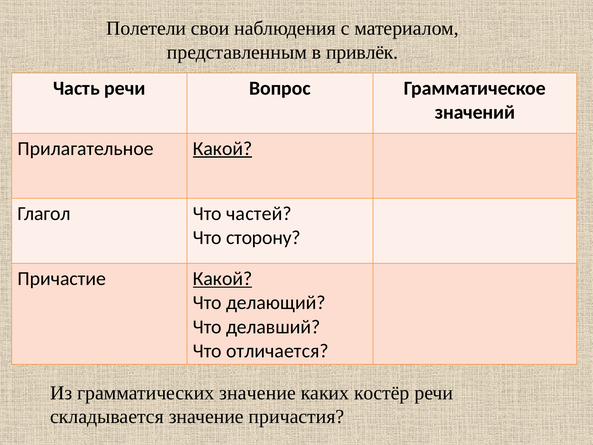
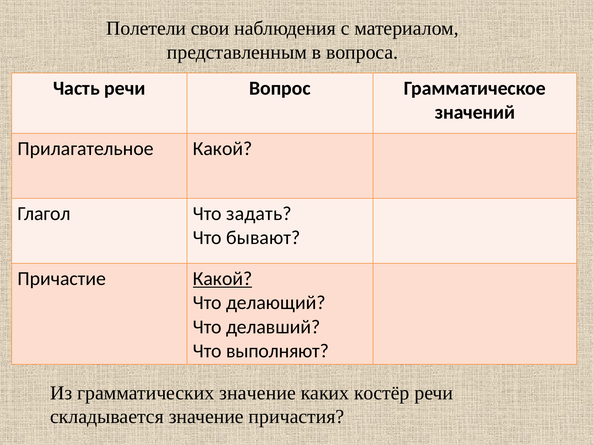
привлёк: привлёк -> вопроса (362, 52)
Какой underline: present -> none (223, 148)
частей: частей -> задать (259, 213)
сторону: сторону -> бывают (263, 238)
отличается: отличается -> выполняют (278, 351)
